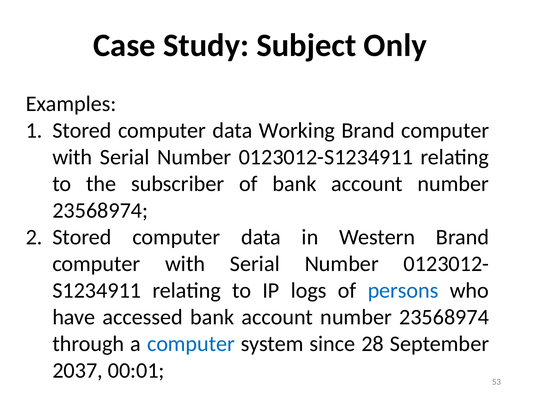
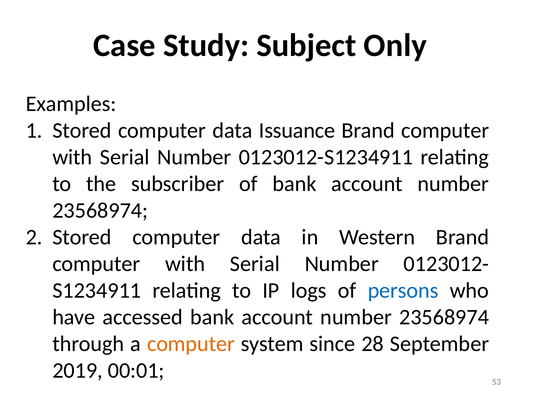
Working: Working -> Issuance (297, 130)
computer colour: blue -> orange (191, 344)
2037: 2037 -> 2019 (78, 370)
